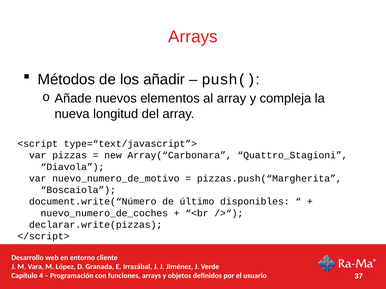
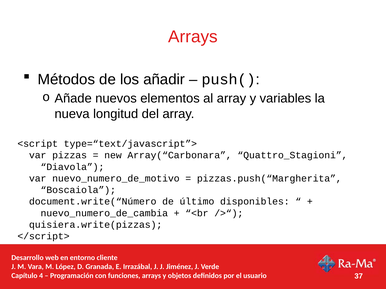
compleja: compleja -> variables (285, 99)
nuevo_numero_de_coches: nuevo_numero_de_coches -> nuevo_numero_de_cambia (104, 213)
declarar.write(pizzas: declarar.write(pizzas -> quisiera.write(pizzas (96, 225)
